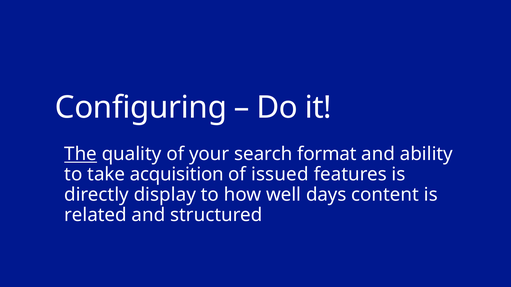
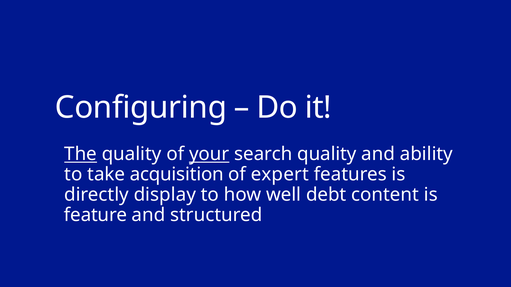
your underline: none -> present (209, 154)
search format: format -> quality (327, 154)
issued: issued -> expert (280, 175)
days: days -> debt (326, 195)
related: related -> feature (96, 215)
